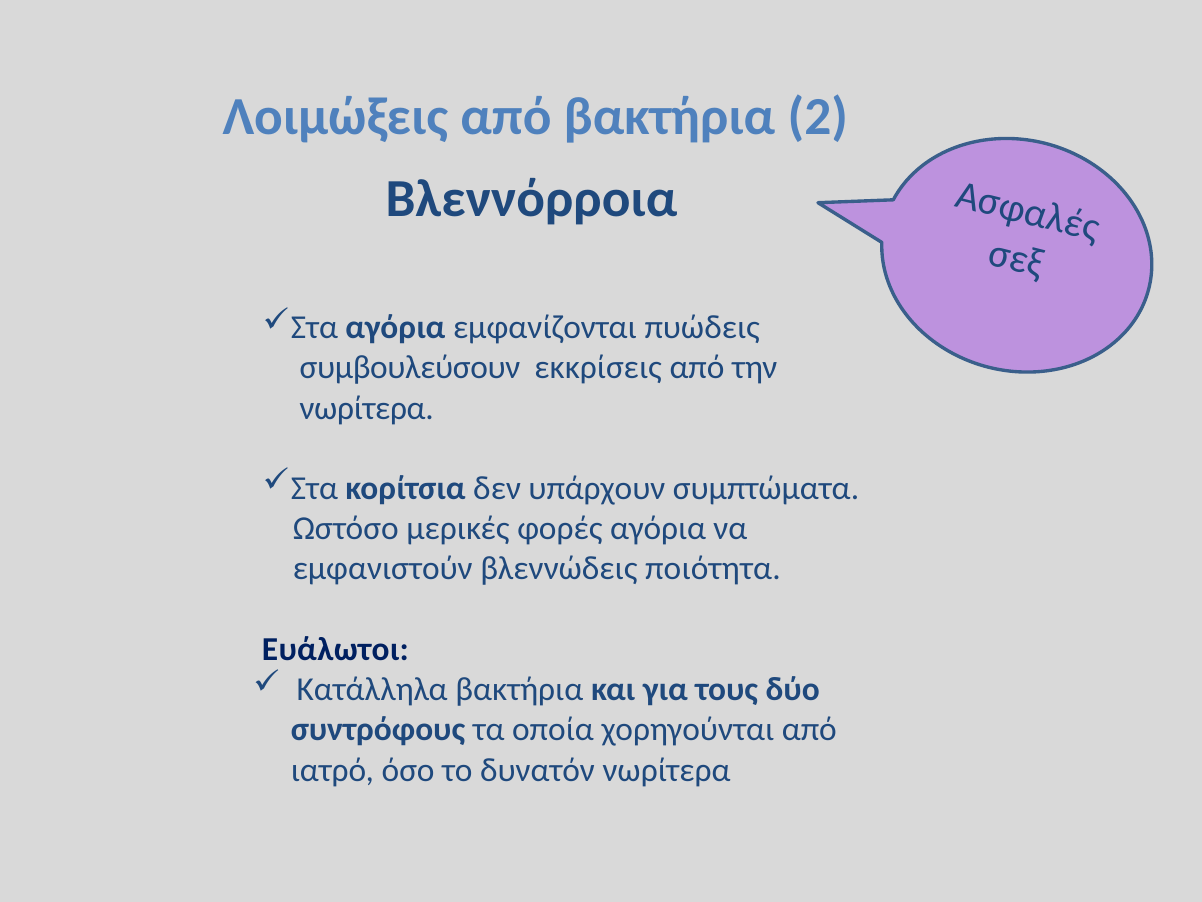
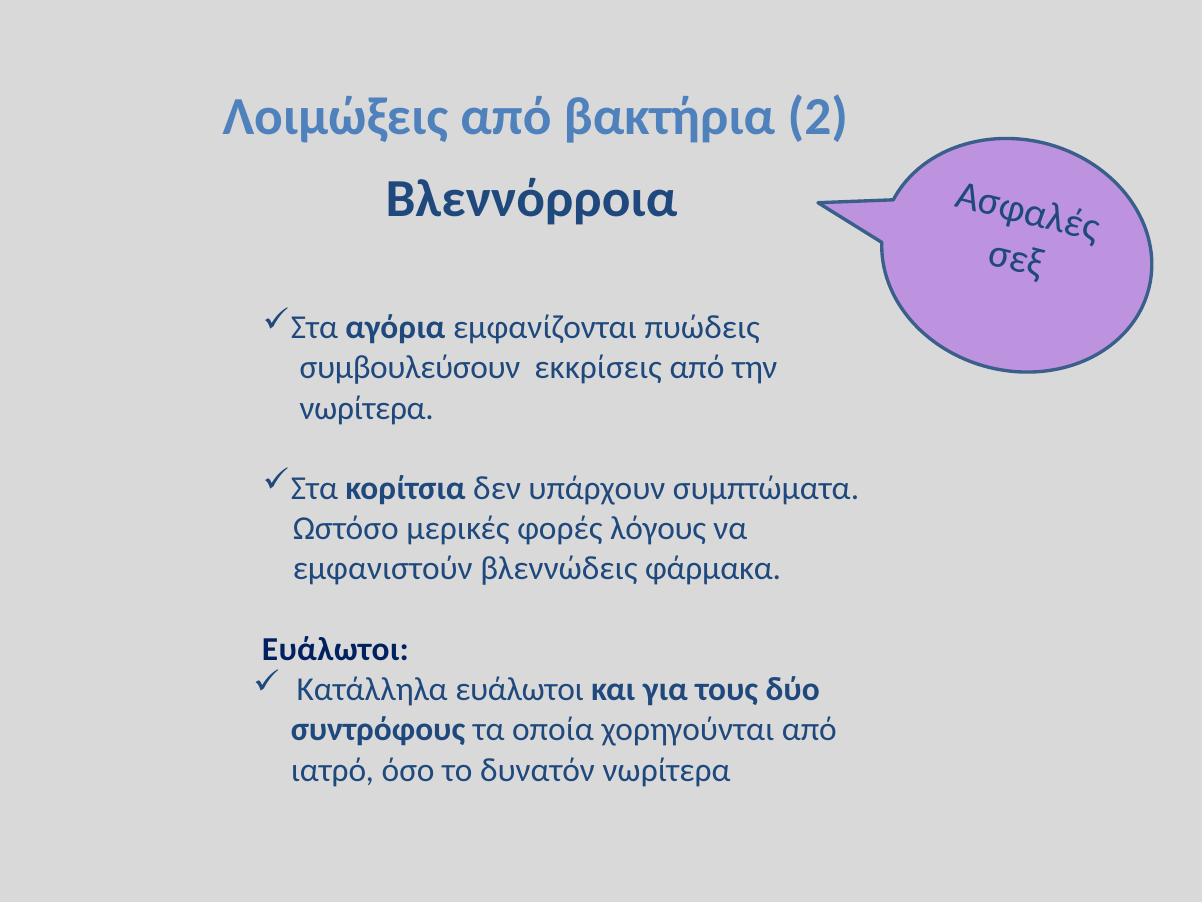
φορές αγόρια: αγόρια -> λόγους (658, 528)
ποιότητα: ποιότητα -> φάρμακα (713, 568)
Κατάλληλα βακτήρια: βακτήρια -> ευάλωτοι (520, 689)
